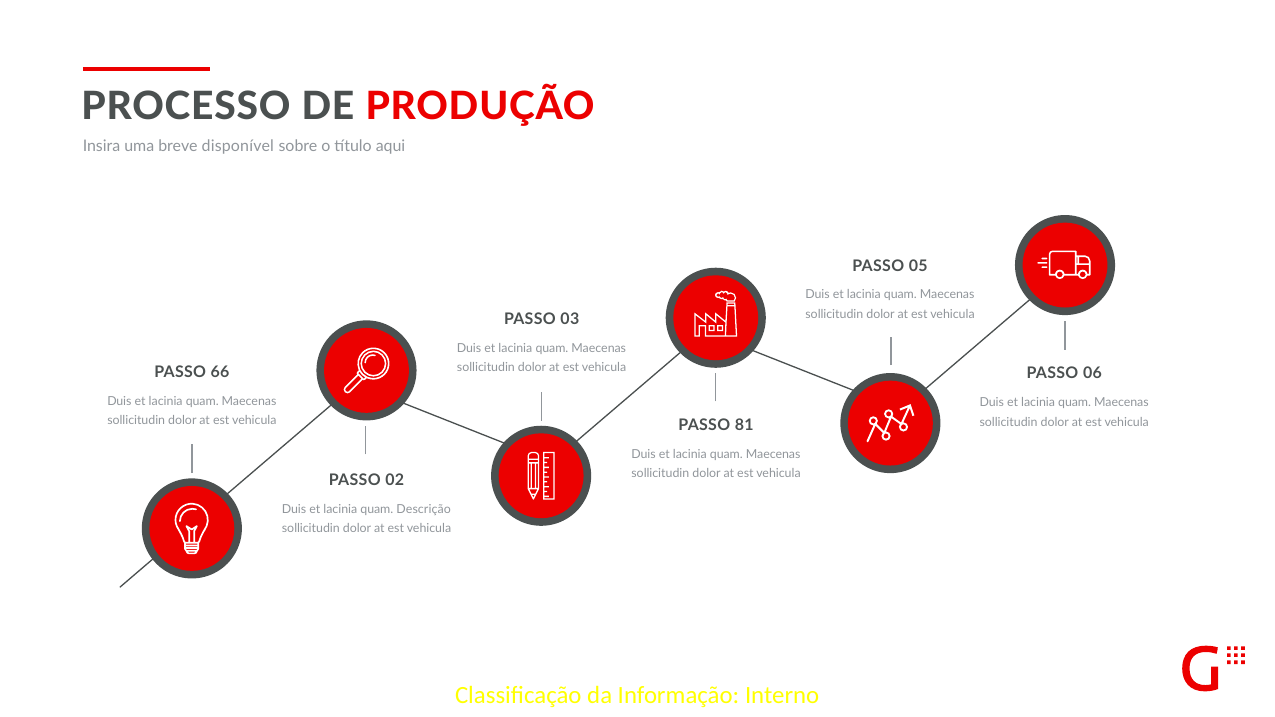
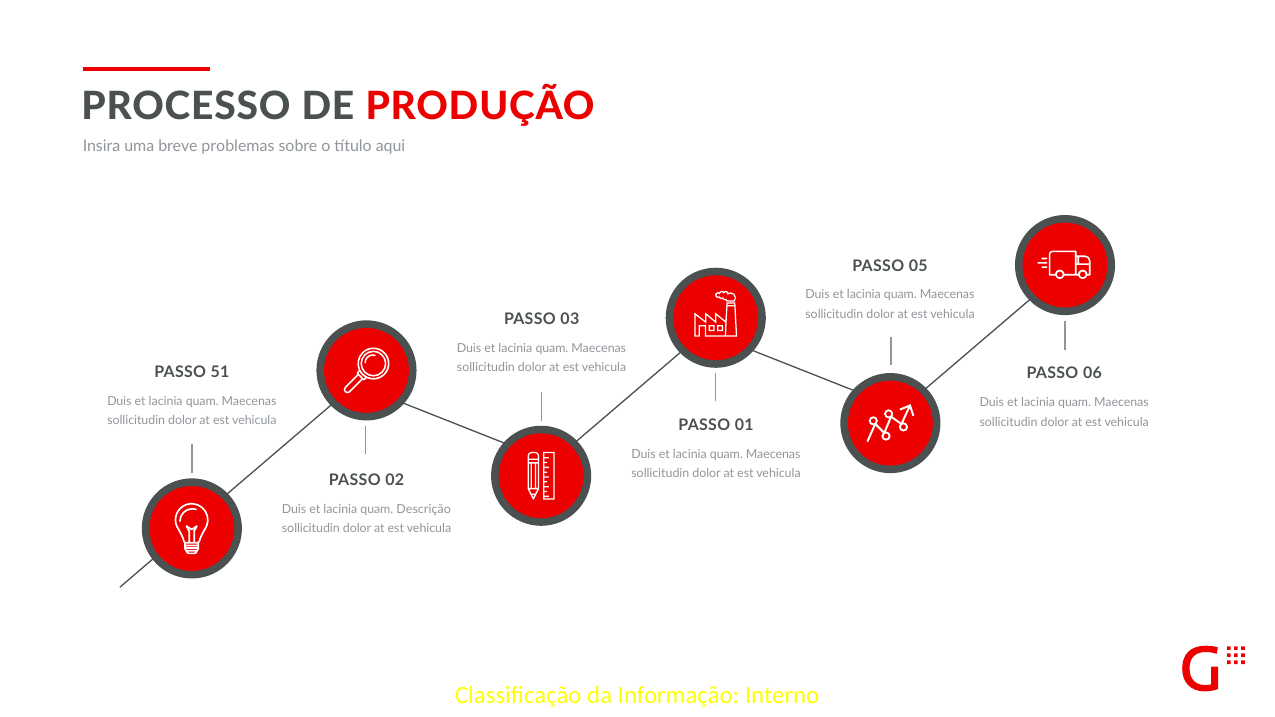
disponível: disponível -> problemas (238, 146)
66: 66 -> 51 (220, 372)
81: 81 -> 01 (744, 425)
